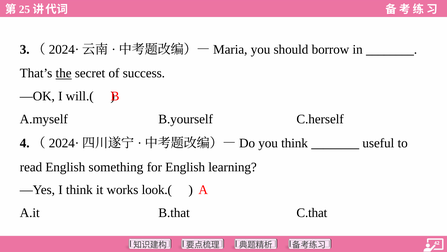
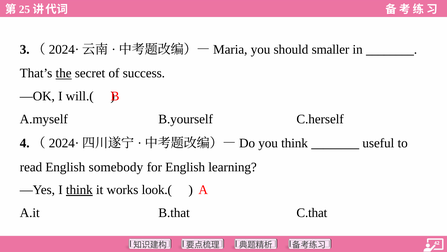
borrow: borrow -> smaller (330, 49)
something: something -> somebody (116, 167)
think underline: none -> present (79, 189)
